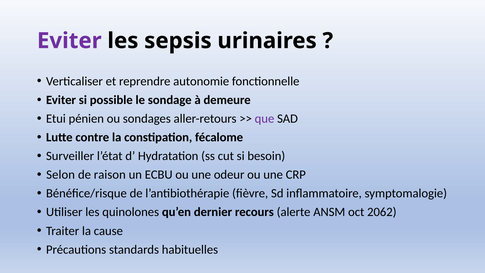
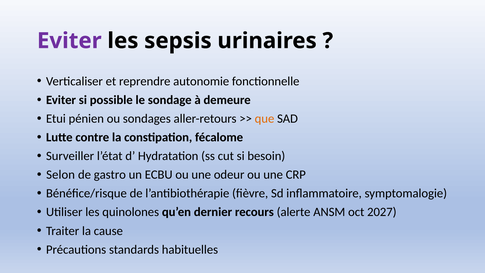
que colour: purple -> orange (265, 119)
raison: raison -> gastro (110, 175)
2062: 2062 -> 2027 (382, 212)
